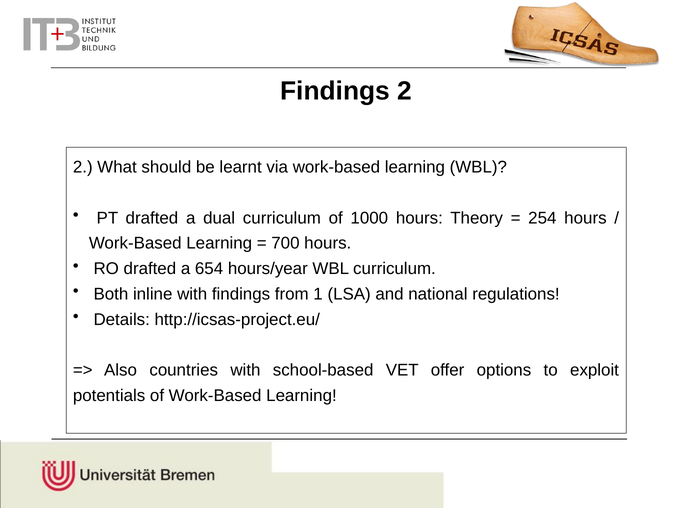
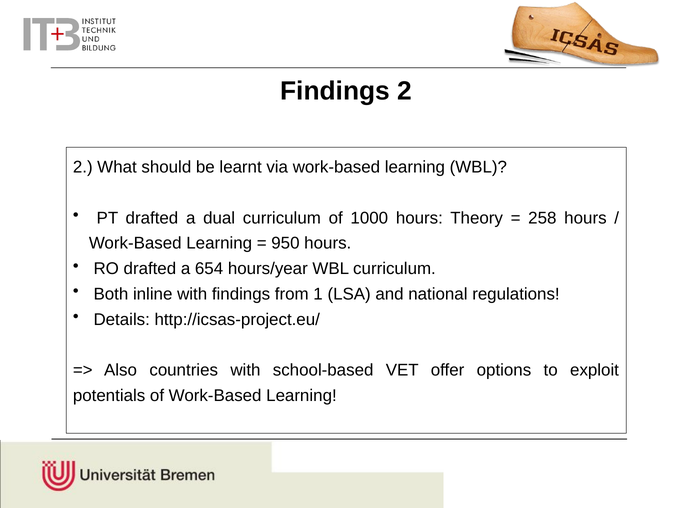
254: 254 -> 258 (542, 218)
700: 700 -> 950 (285, 243)
